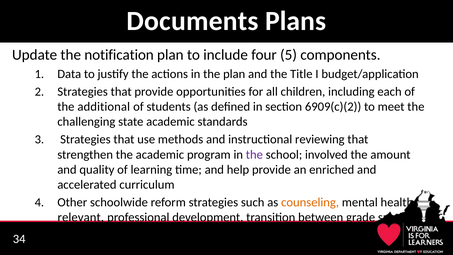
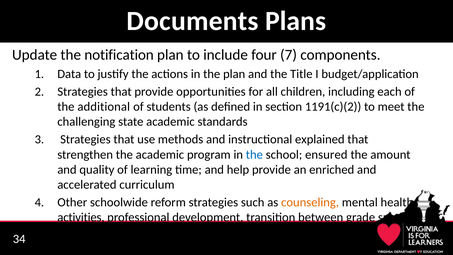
5: 5 -> 7 (289, 55)
6909(c)(2: 6909(c)(2 -> 1191(c)(2 (333, 107)
reviewing: reviewing -> explained (320, 139)
the colour: purple -> blue (254, 154)
involved: involved -> ensured (326, 154)
relevant: relevant -> activities (81, 217)
